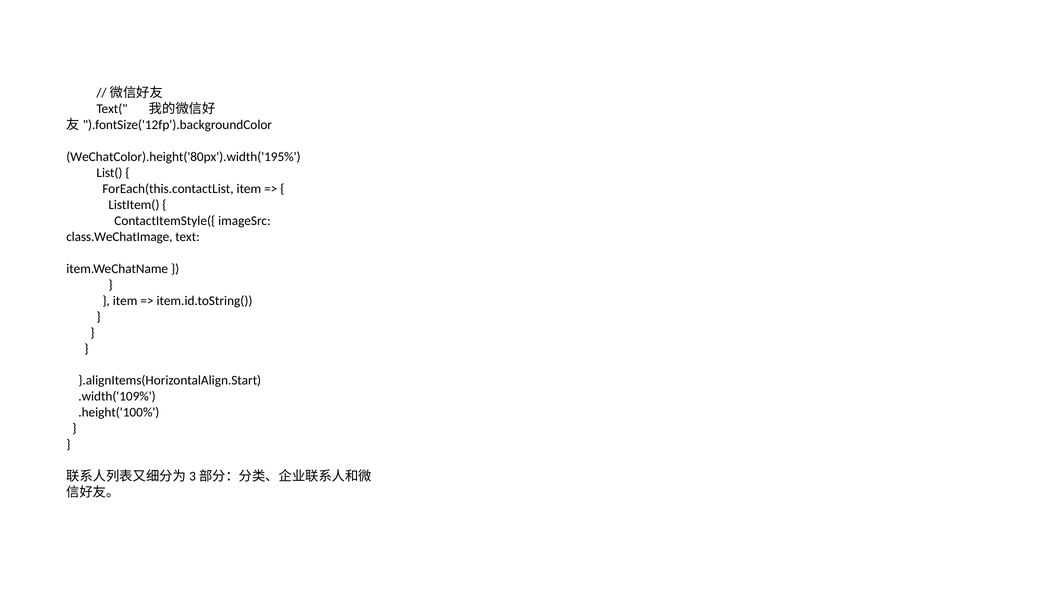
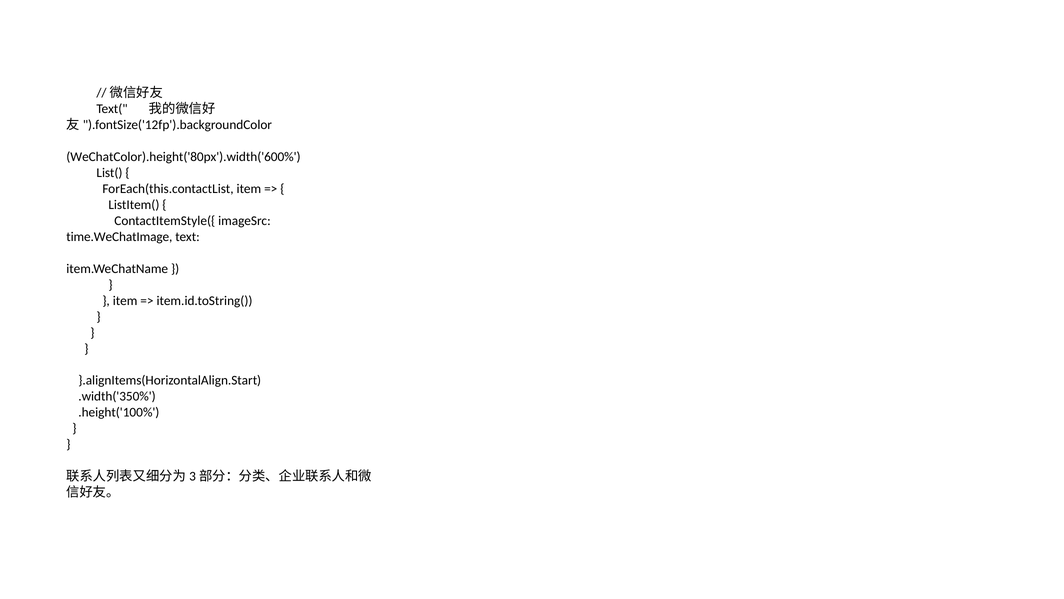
WeChatColor).height('80px').width('195%: WeChatColor).height('80px').width('195% -> WeChatColor).height('80px').width('600% (183, 157)
class.WeChatImage: class.WeChatImage -> time.WeChatImage (119, 237)
.width('109%: .width('109% -> .width('350% (117, 396)
